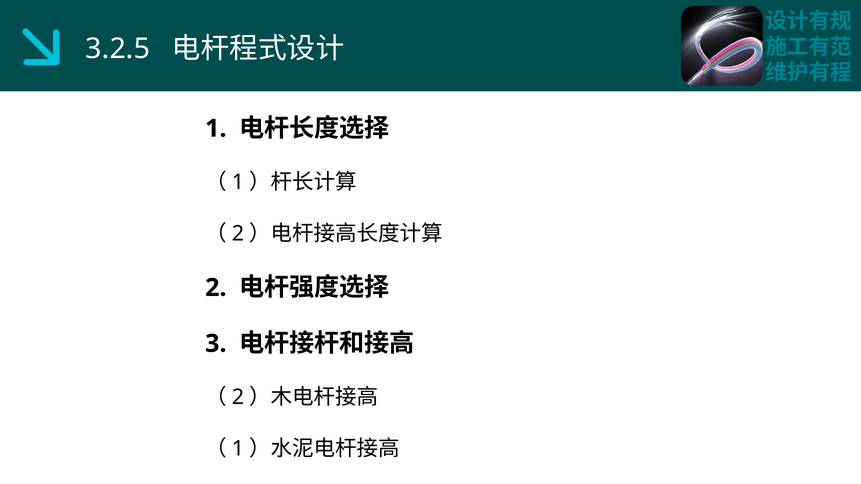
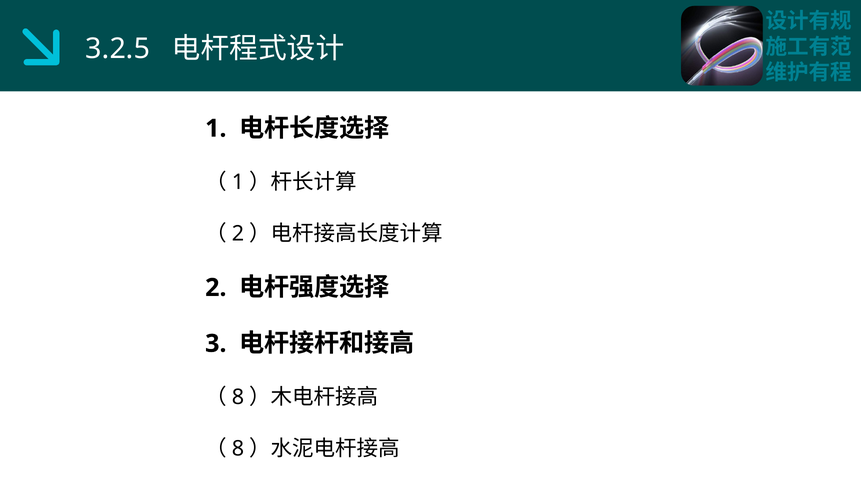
2: 2 -> 8 (238, 397)
1: 1 -> 8 (238, 449)
